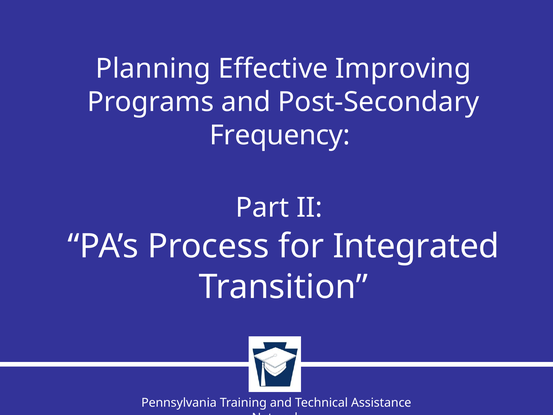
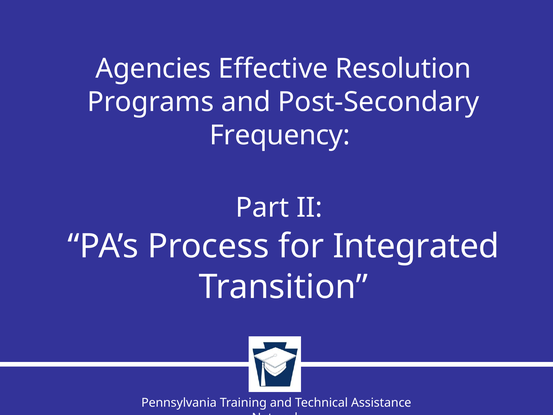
Planning: Planning -> Agencies (153, 69)
Improving: Improving -> Resolution (403, 69)
